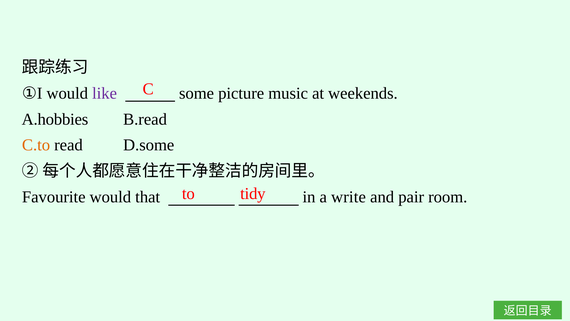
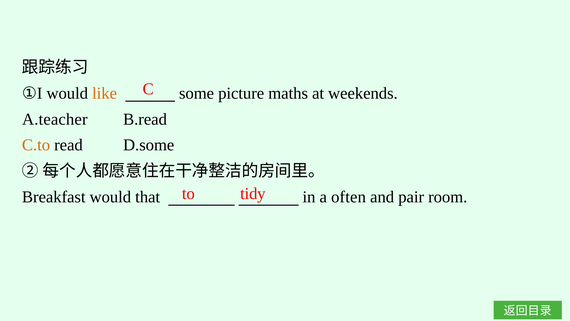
like colour: purple -> orange (105, 93)
music: music -> maths (288, 93)
A.hobbies: A.hobbies -> A.teacher (55, 119)
Favourite: Favourite -> Breakfast (54, 197)
write: write -> often (348, 197)
